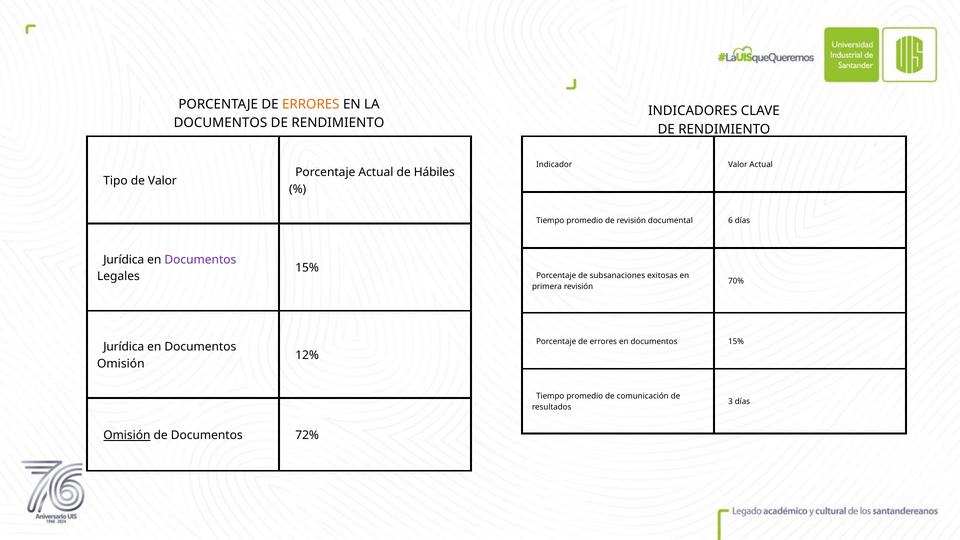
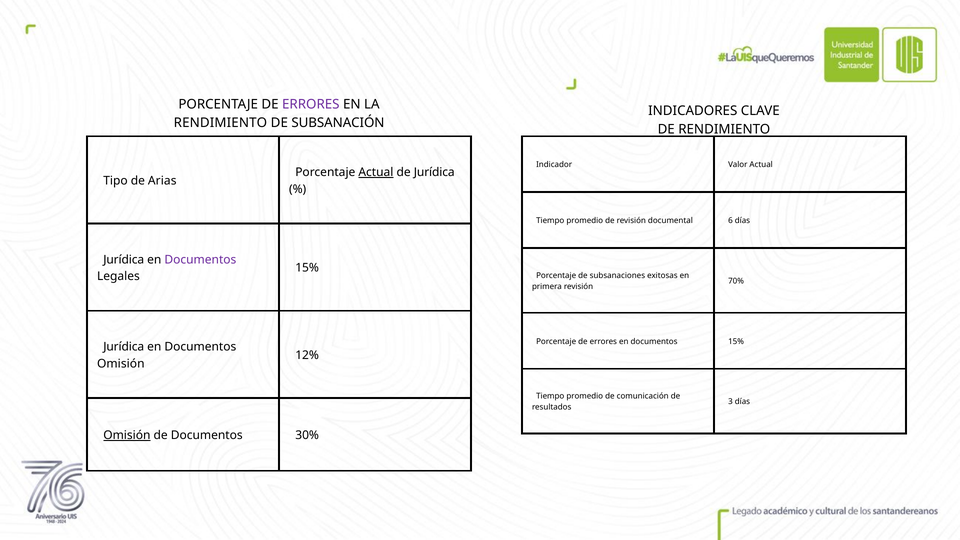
ERRORES colour: orange -> purple (311, 104)
DOCUMENTOS: DOCUMENTOS -> RENDIMIENTO (220, 123)
RENDIMIENTO: RENDIMIENTO -> SUBSANACIÓN (338, 123)
Actual underline: none -> present (376, 172)
de Hábiles: Hábiles -> Jurídica (434, 172)
de Valor: Valor -> Arias (162, 181)
72%: 72% -> 30% (307, 435)
